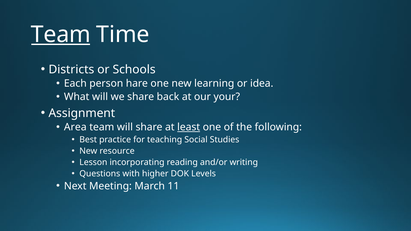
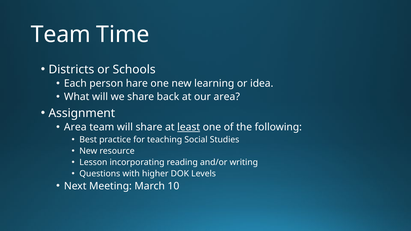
Team underline: present -> none (61, 35)
our your: your -> area (227, 97)
11: 11 -> 10 (173, 186)
